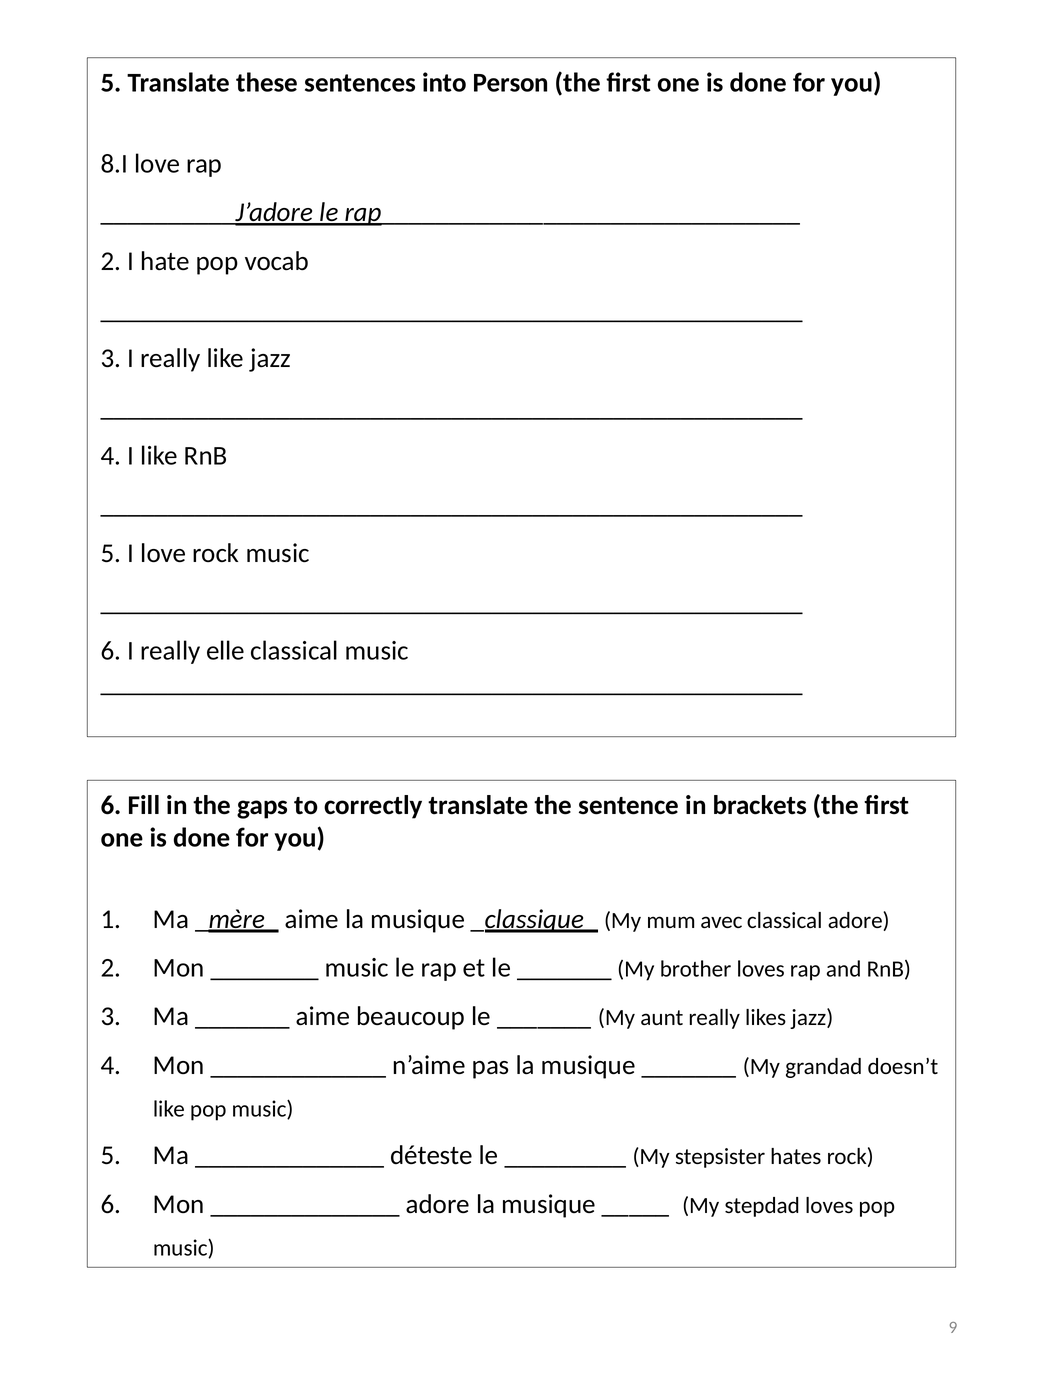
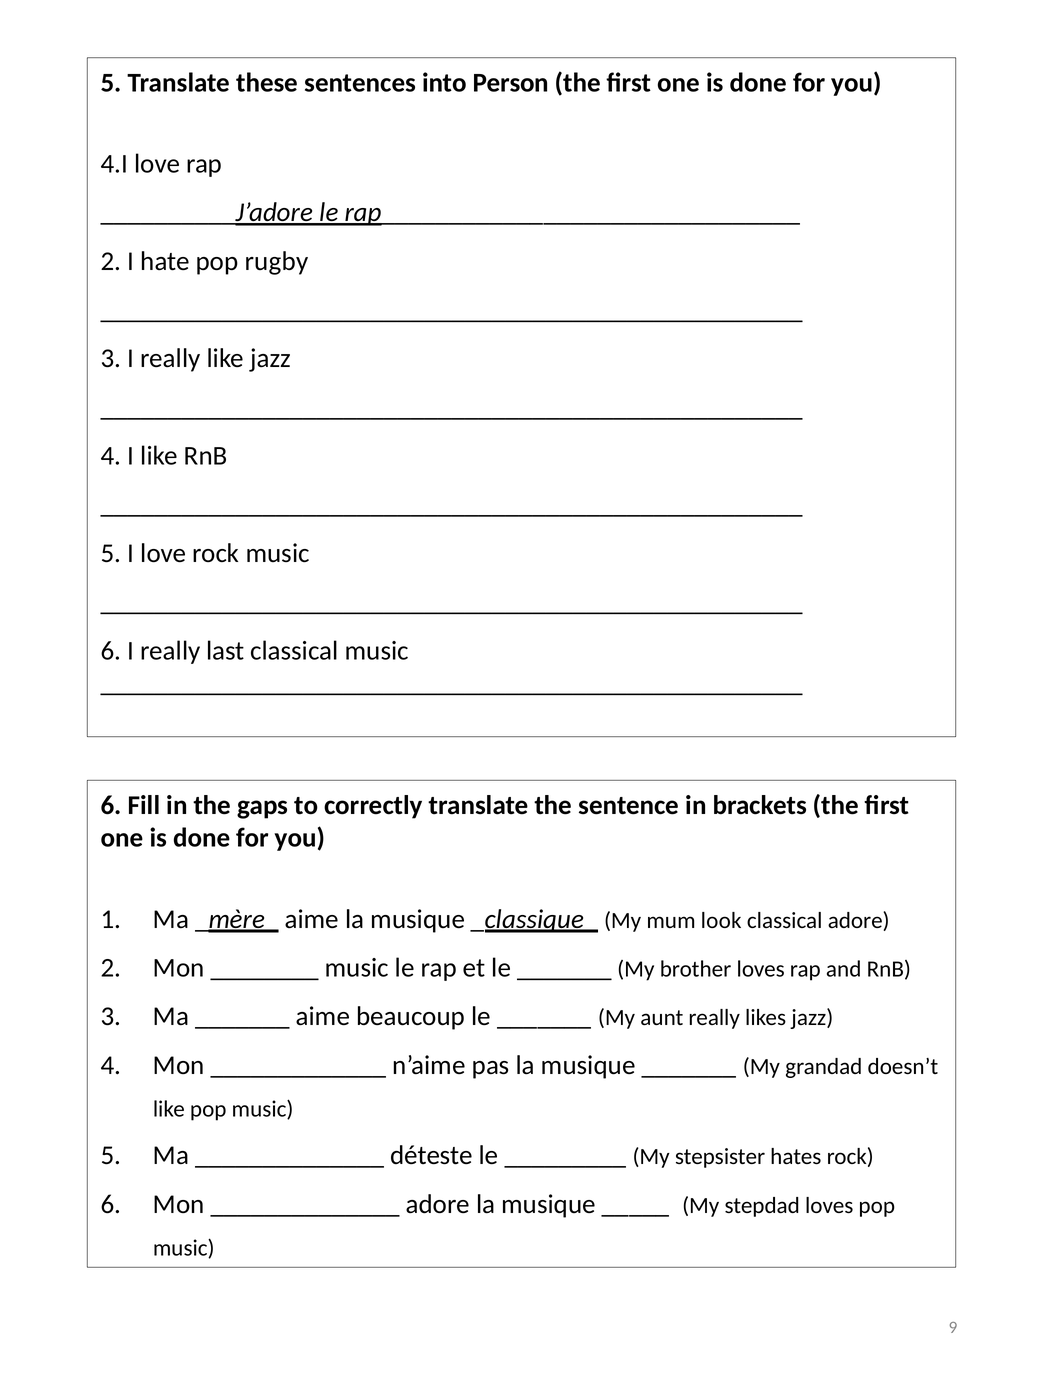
8.I: 8.I -> 4.I (114, 164)
vocab: vocab -> rugby (276, 261)
elle: elle -> last (225, 650)
avec: avec -> look (721, 920)
